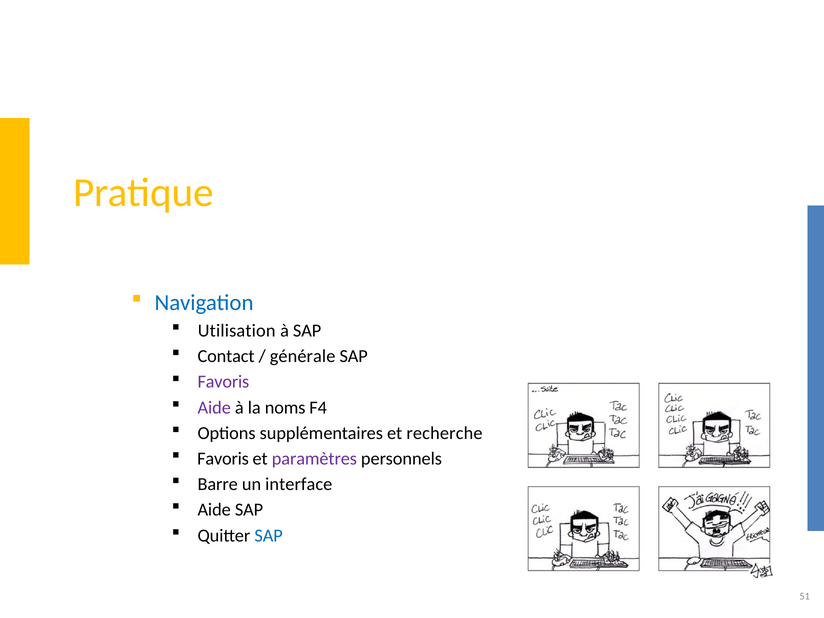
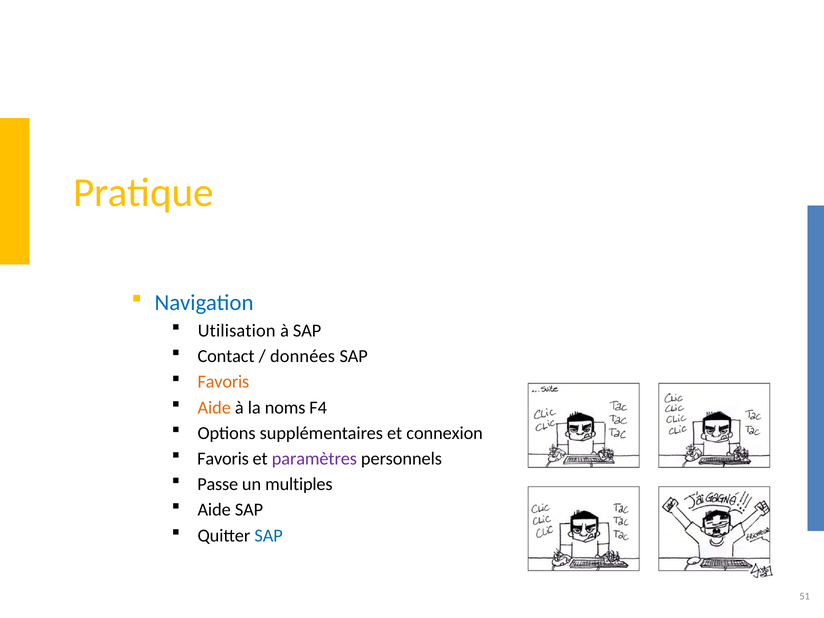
générale: générale -> données (303, 356)
Favoris colour: purple -> orange (223, 382)
Aide colour: purple -> orange (214, 408)
recherche: recherche -> connexion (445, 433)
Barre: Barre -> Passe (218, 484)
interface: interface -> multiples (299, 484)
